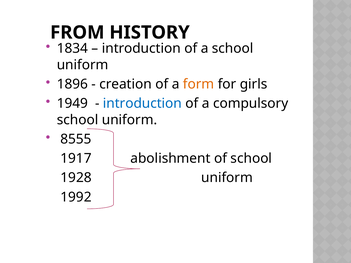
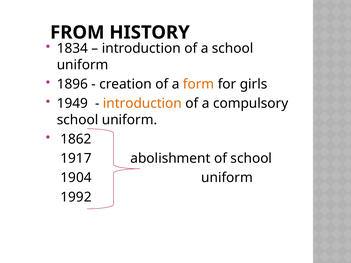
introduction colour: blue -> orange (142, 104)
8555: 8555 -> 1862 (76, 139)
1928: 1928 -> 1904 (76, 178)
